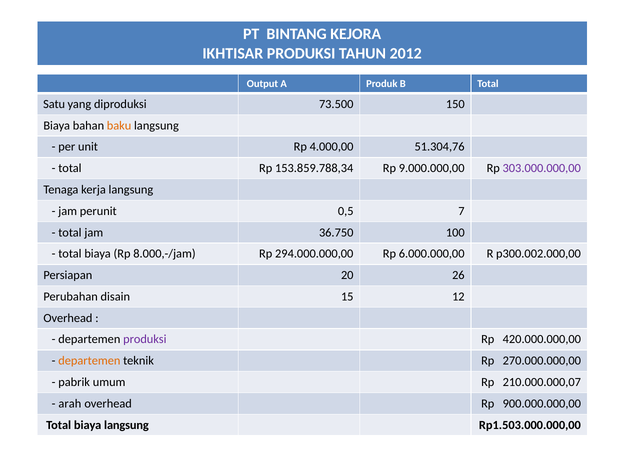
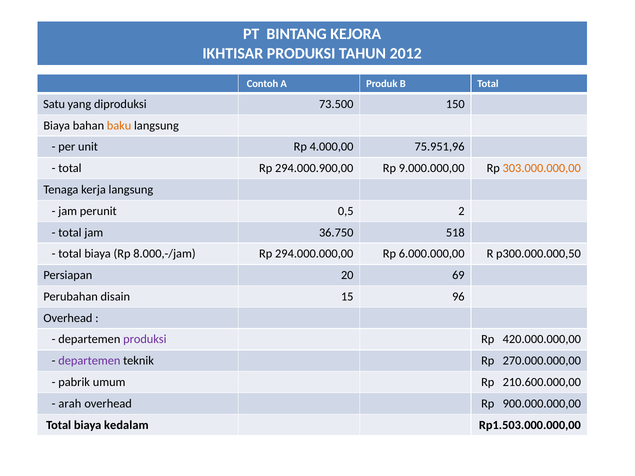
Output: Output -> Contoh (262, 84)
51.304,76: 51.304,76 -> 75.951,96 (440, 147)
153.859.788,34: 153.859.788,34 -> 294.000.900,00 (314, 168)
303.000.000,00 colour: purple -> orange (542, 168)
7: 7 -> 2 (461, 211)
100: 100 -> 518 (455, 233)
p300.002.000,00: p300.002.000,00 -> p300.000.000,50 (538, 254)
26: 26 -> 69 (458, 275)
12: 12 -> 96 (458, 297)
departemen colour: orange -> purple (89, 361)
210.000.000,07: 210.000.000,07 -> 210.600.000,00 (542, 382)
biaya langsung: langsung -> kedalam (126, 425)
